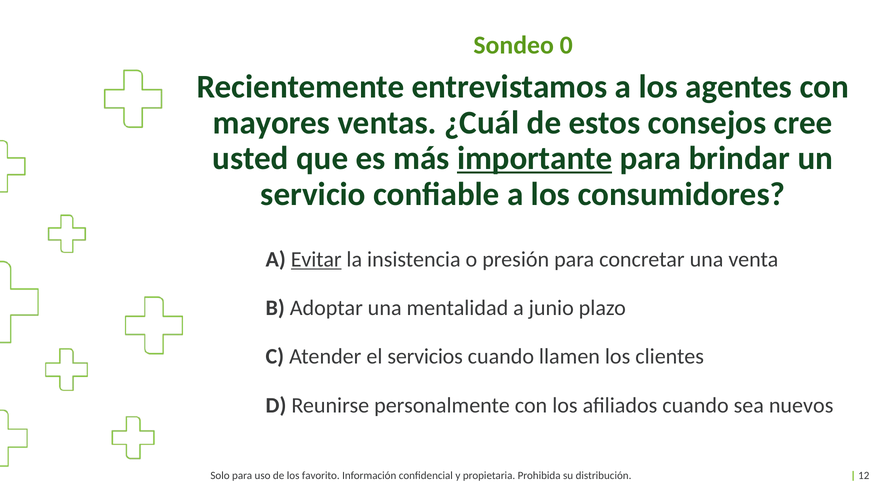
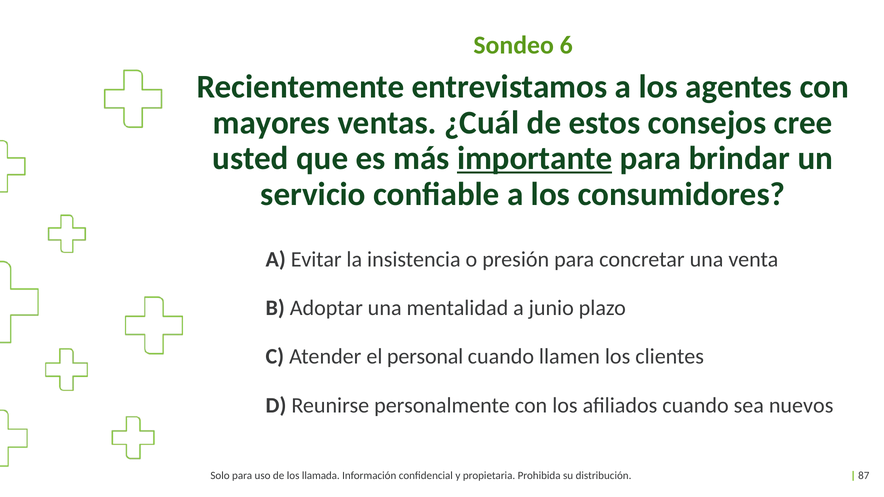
0: 0 -> 6 (566, 45)
Evitar underline: present -> none (316, 260)
servicios: servicios -> personal (425, 357)
favorito: favorito -> llamada (321, 476)
12: 12 -> 87 (864, 476)
